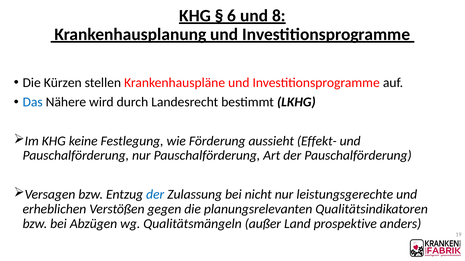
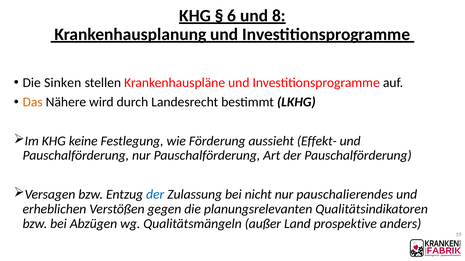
Kürzen: Kürzen -> Sinken (63, 83)
Das colour: blue -> orange (33, 102)
leistungsgerechte: leistungsgerechte -> pauschalierendes (345, 195)
